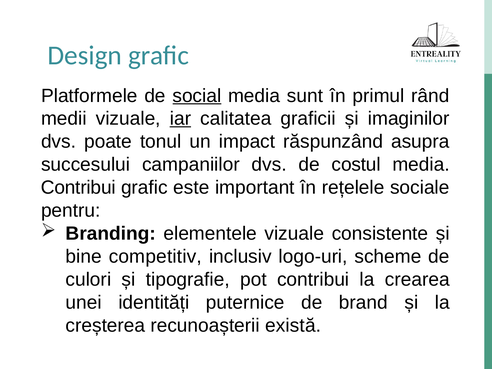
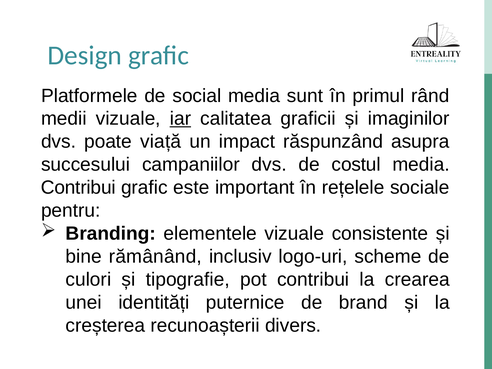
social underline: present -> none (197, 96)
tonul: tonul -> viață (161, 142)
competitiv: competitiv -> rămânând (155, 256)
există: există -> divers (293, 325)
